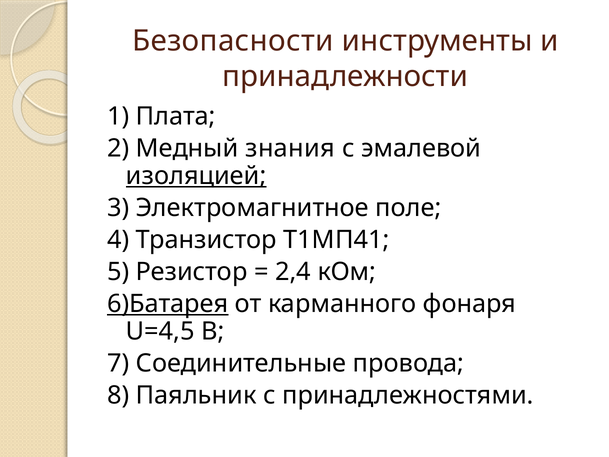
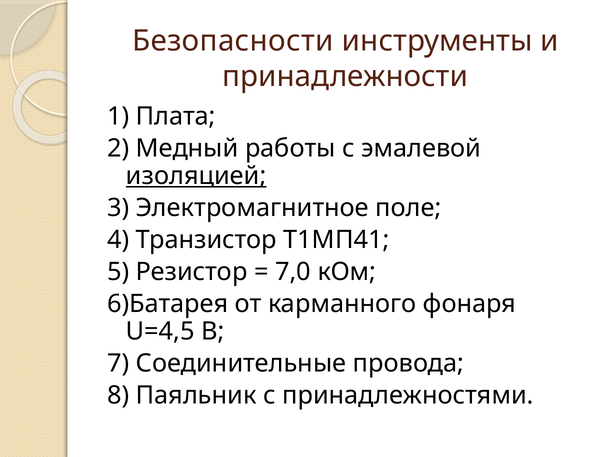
знания: знания -> работы (290, 148)
2,4: 2,4 -> 7,0 (293, 272)
6)Батарея underline: present -> none (168, 304)
